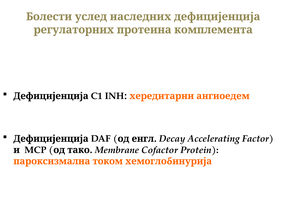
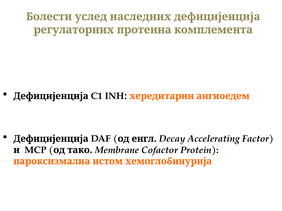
током: током -> истом (108, 162)
